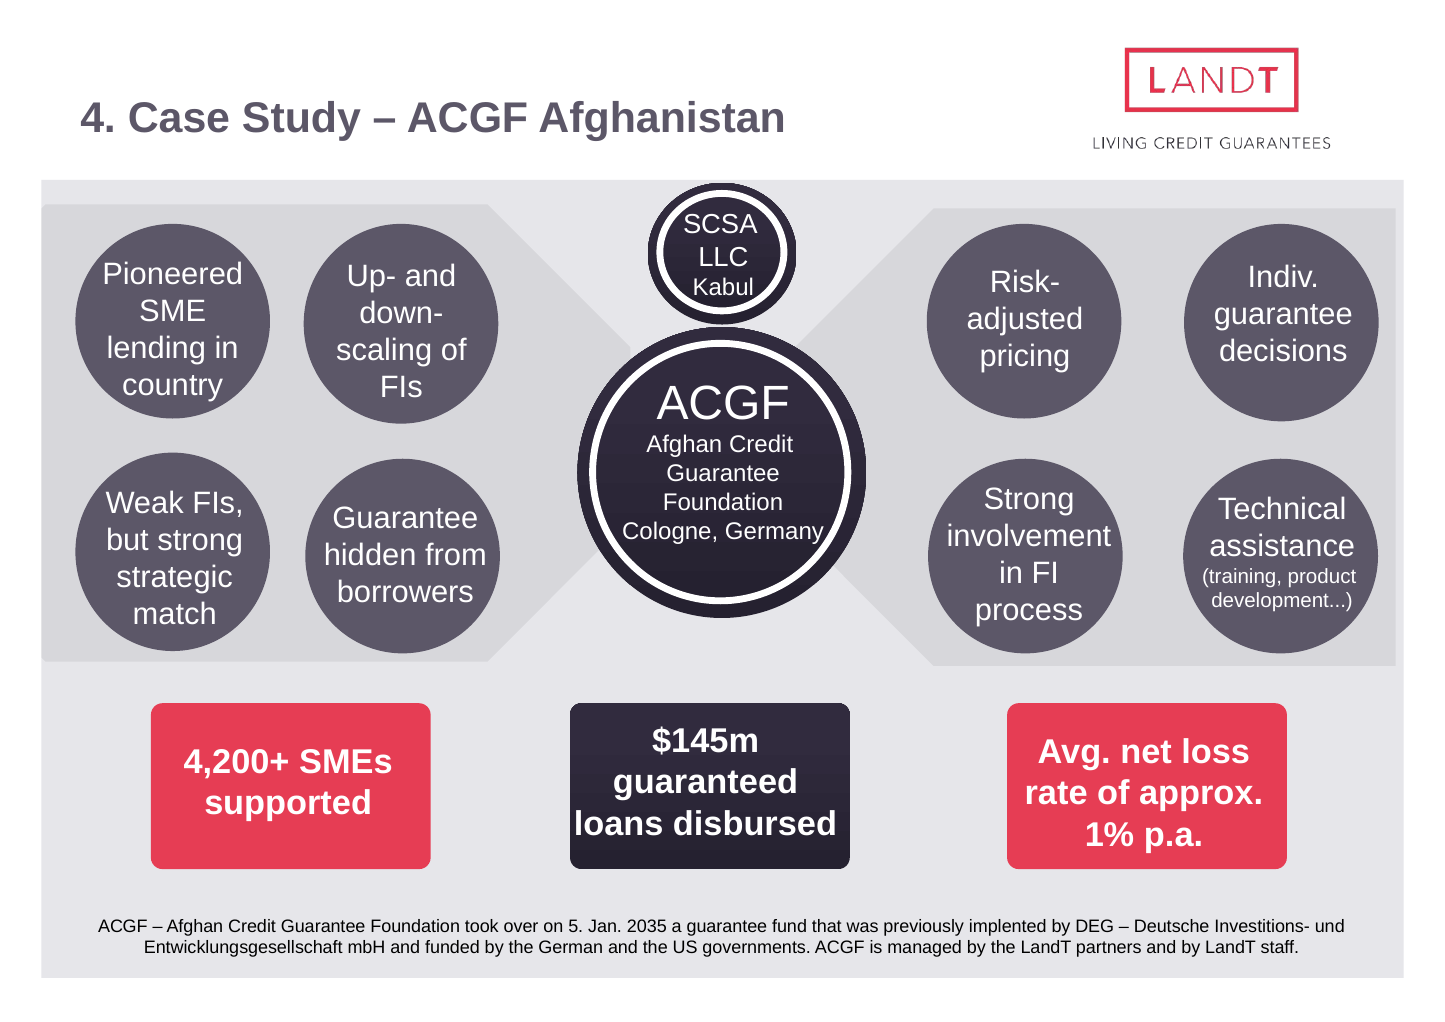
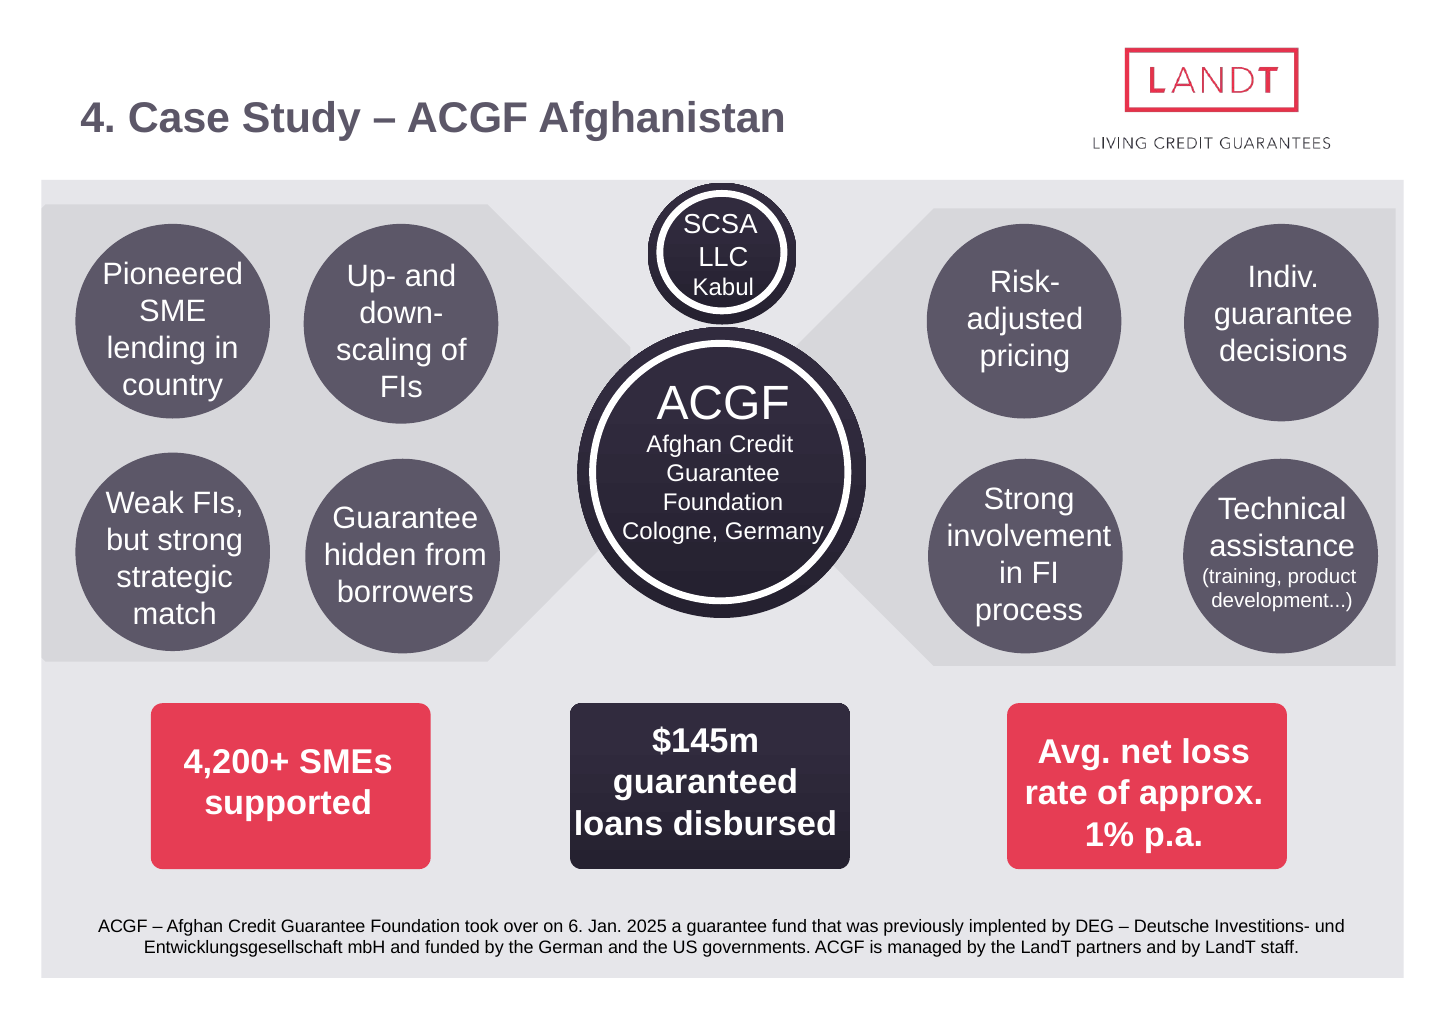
5: 5 -> 6 (576, 926)
2035: 2035 -> 2025 (647, 926)
